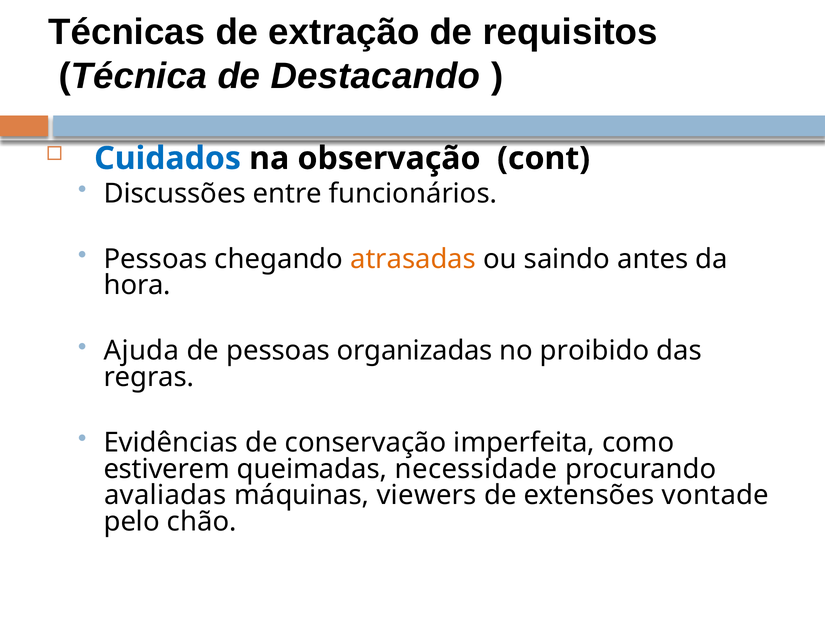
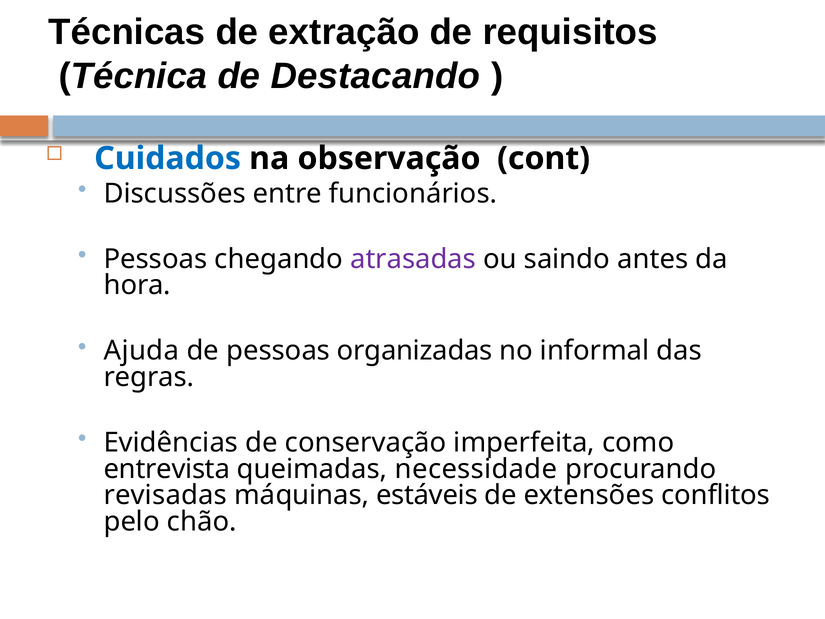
atrasadas colour: orange -> purple (413, 259)
proibido: proibido -> informal (595, 351)
estiverem: estiverem -> entrevista (167, 469)
avaliadas: avaliadas -> revisadas (165, 495)
viewers: viewers -> estáveis (427, 495)
vontade: vontade -> conflitos (716, 495)
